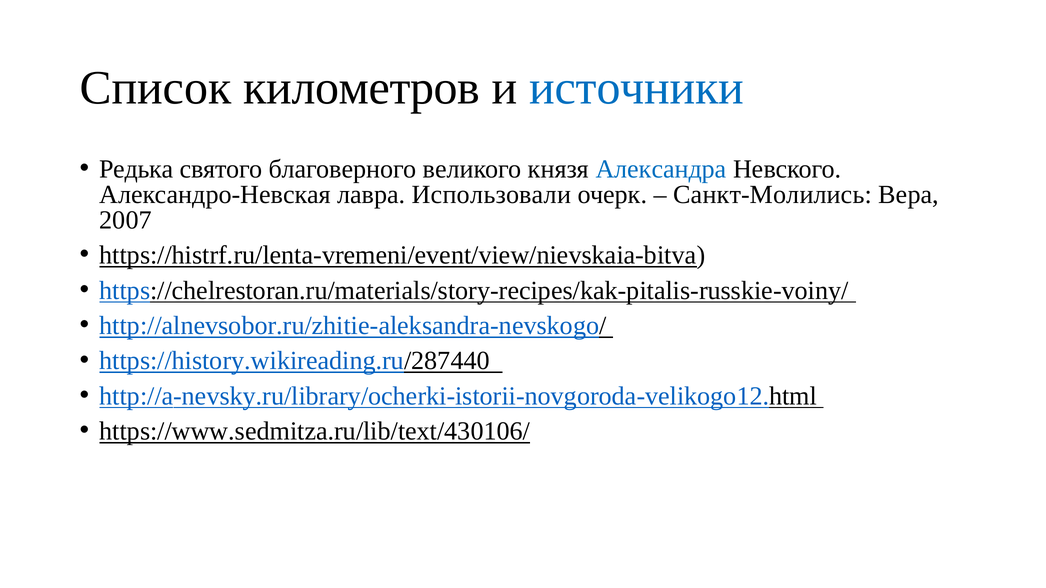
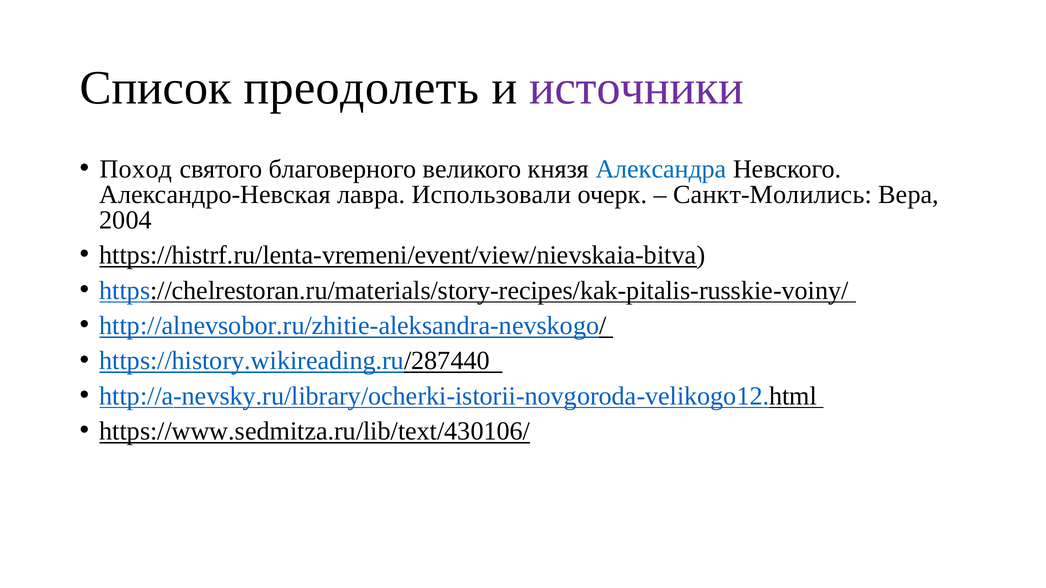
километров: километров -> преодолеть (361, 88)
источники colour: blue -> purple (637, 88)
Редька: Редька -> Поход (136, 169)
2007: 2007 -> 2004 (126, 220)
